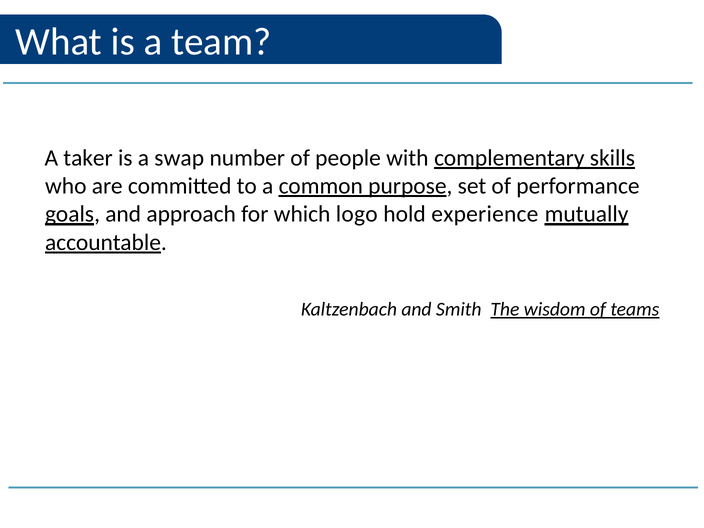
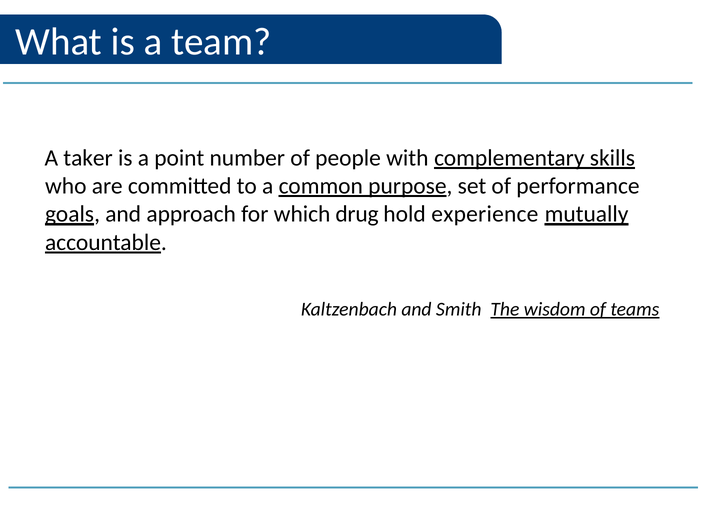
swap: swap -> point (179, 158)
logo: logo -> drug (357, 214)
